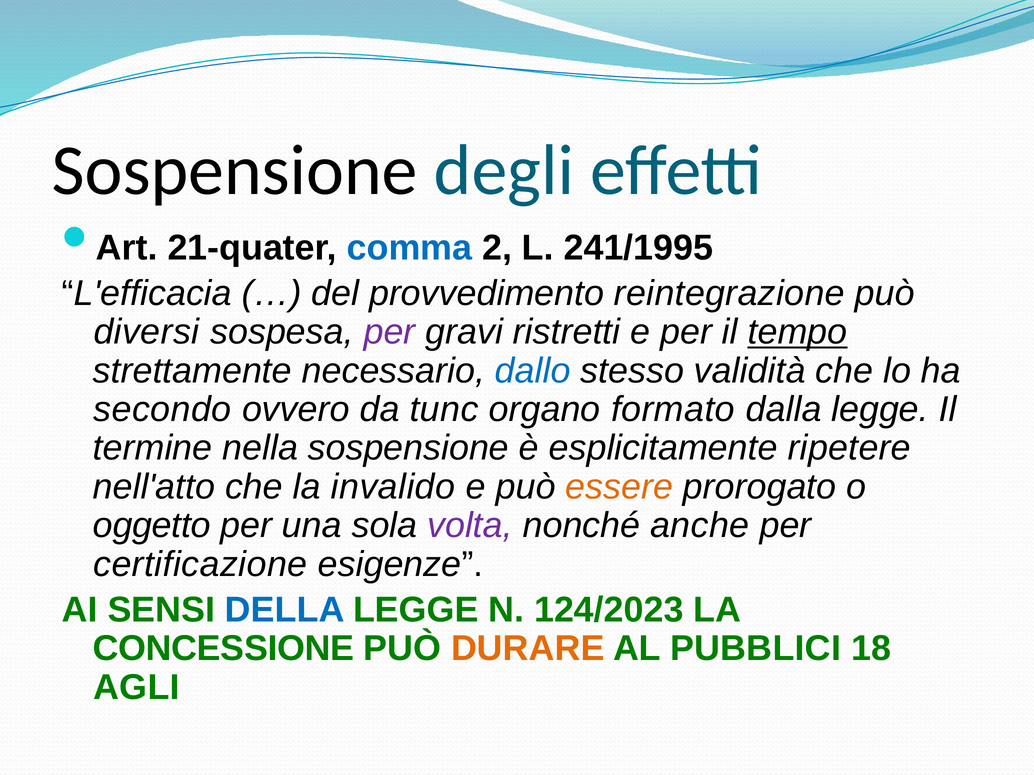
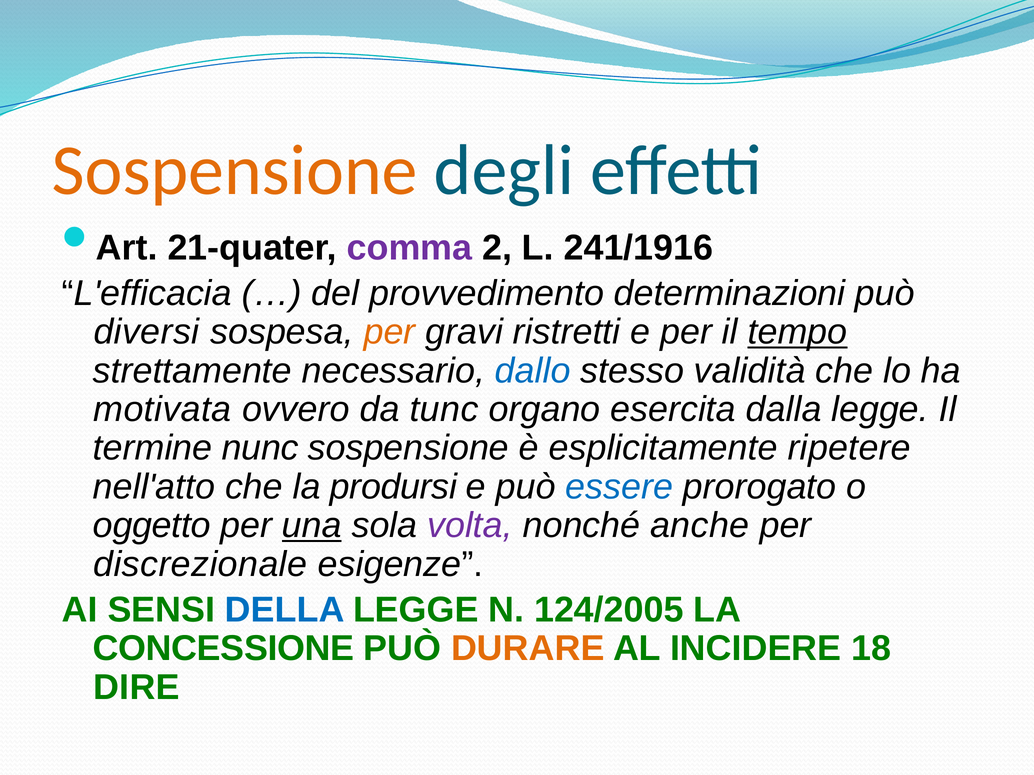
Sospensione colour: black -> orange (235, 171)
comma colour: blue -> purple (409, 248)
241/1995: 241/1995 -> 241/1916 (638, 248)
reintegrazione: reintegrazione -> determinazioni (730, 293)
per colour: purple -> orange (390, 332)
secondo: secondo -> motivata (162, 410)
formato: formato -> esercita (673, 410)
nella: nella -> nunc (260, 448)
invalido: invalido -> prodursi (393, 487)
essere colour: orange -> blue (619, 487)
una underline: none -> present (312, 526)
certificazione: certificazione -> discrezionale (200, 565)
124/2023: 124/2023 -> 124/2005 (609, 610)
PUBBLICI: PUBBLICI -> INCIDERE (756, 649)
AGLI: AGLI -> DIRE (136, 688)
